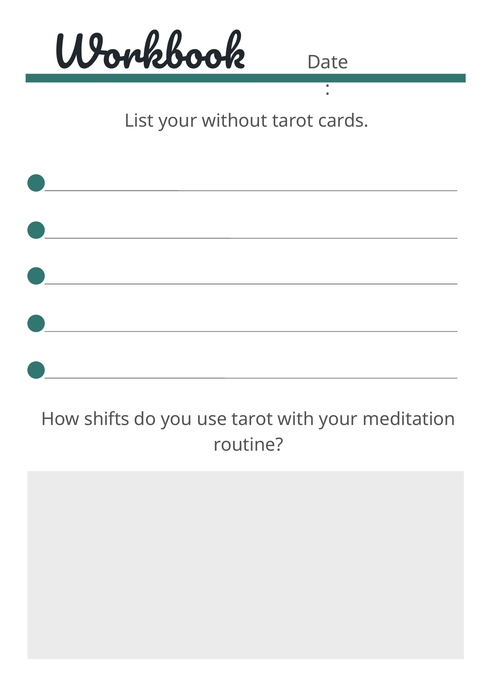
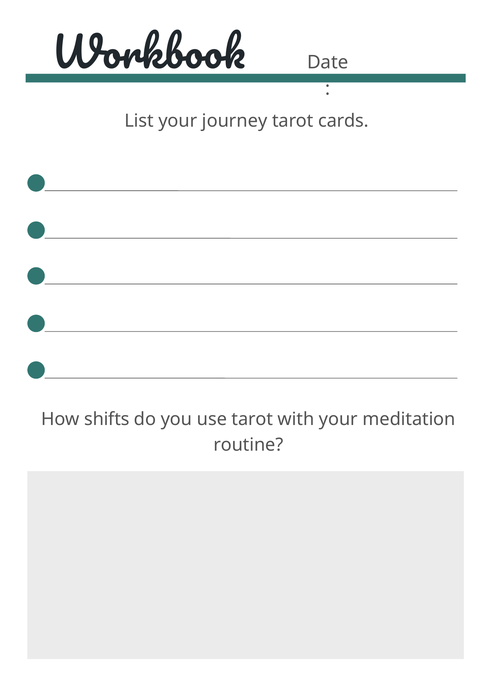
without: without -> journey (235, 121)
